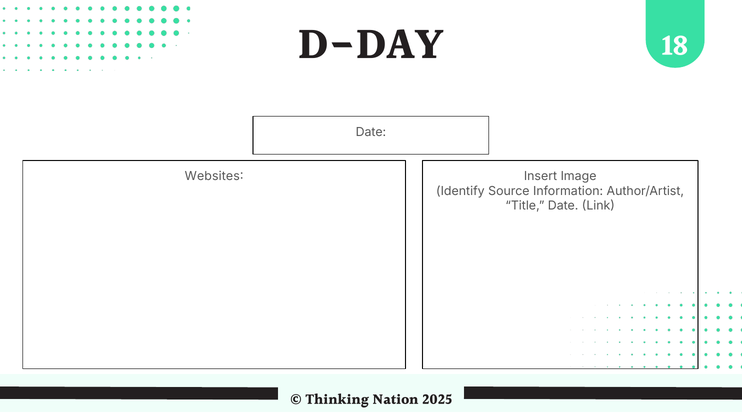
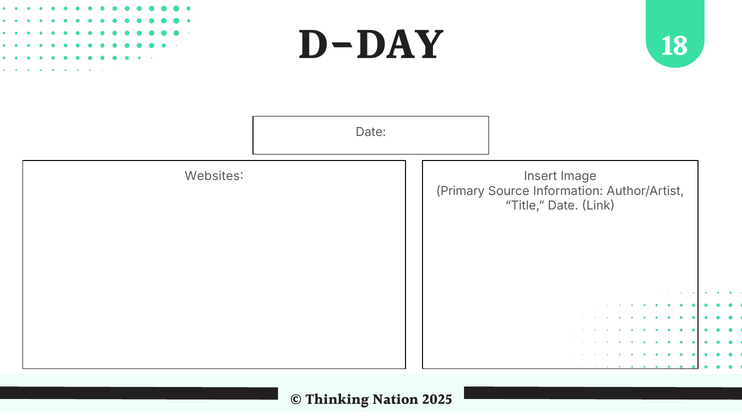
Identify: Identify -> Primary (460, 191)
